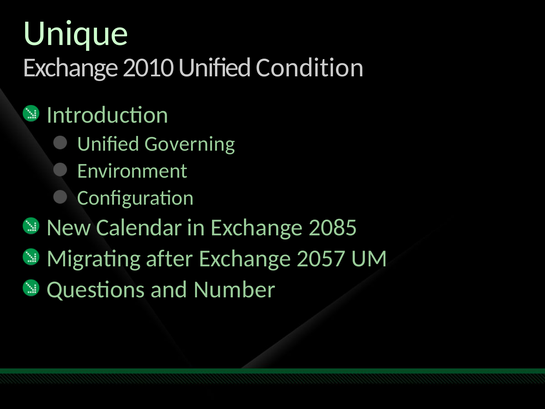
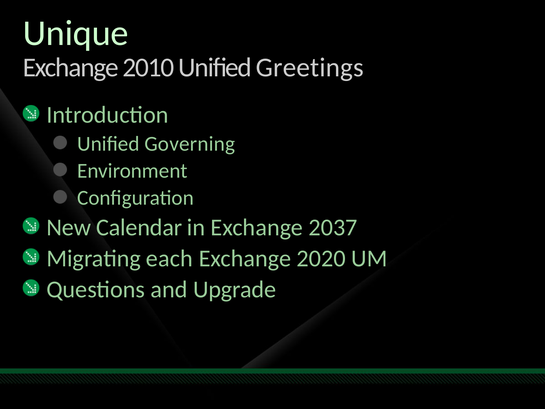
Condition: Condition -> Greetings (310, 68)
2085: 2085 -> 2037 (333, 227)
after: after -> each (169, 258)
2057: 2057 -> 2020 (321, 258)
Number: Number -> Upgrade (235, 289)
